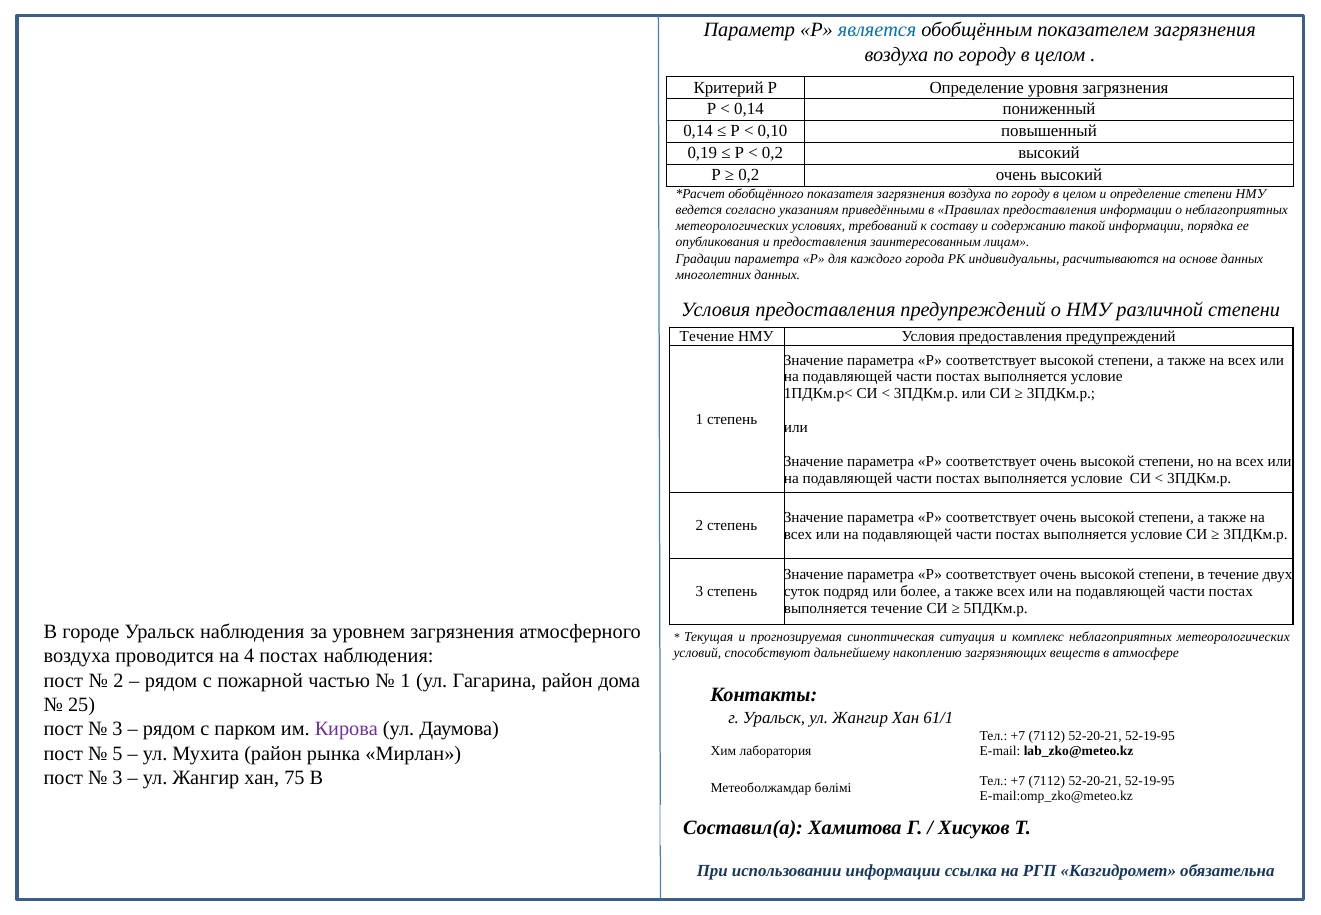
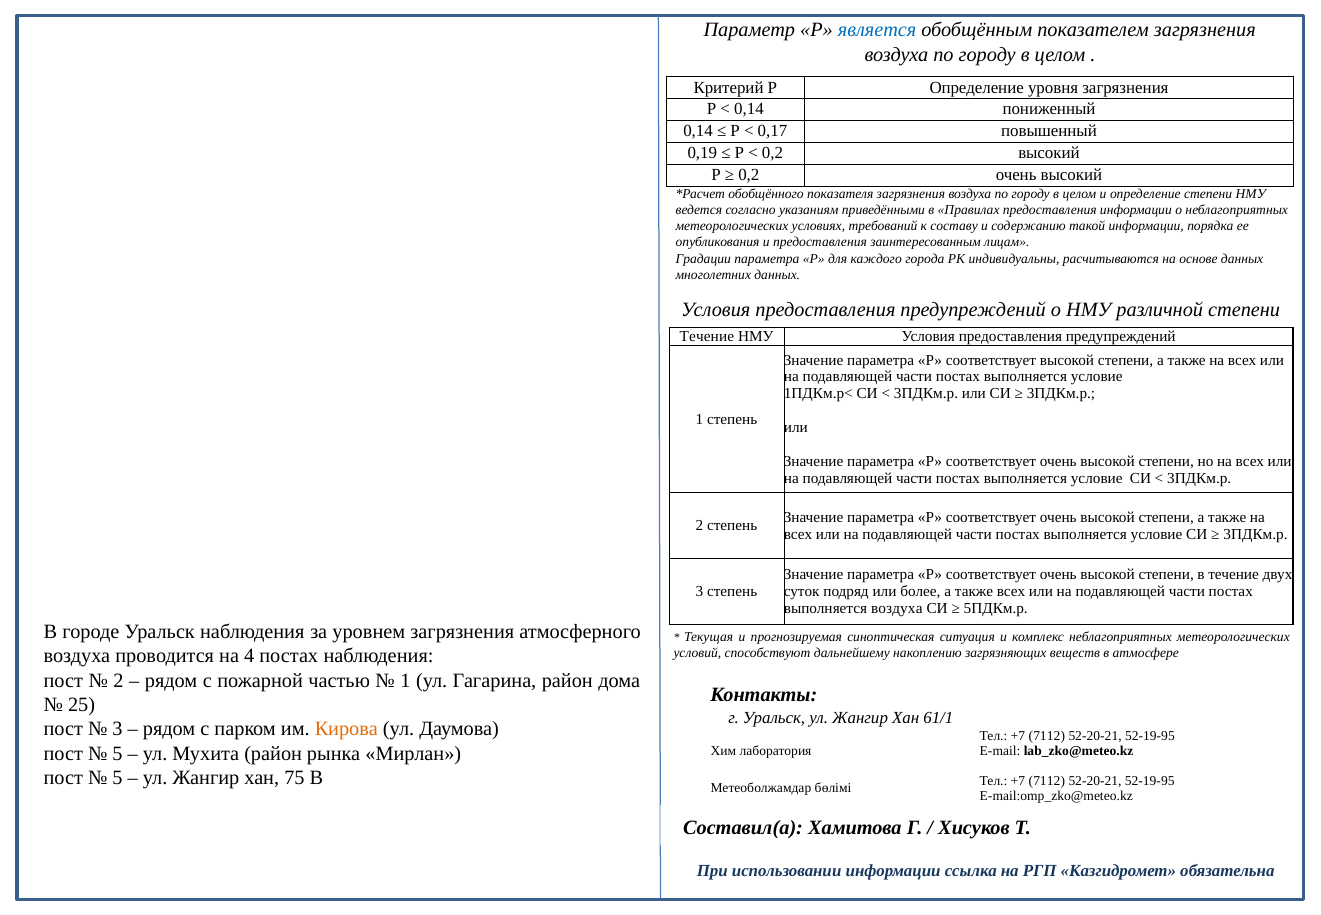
0,10: 0,10 -> 0,17 (772, 131)
выполняется течение: течение -> воздуха (897, 608)
Кирова colour: purple -> orange (346, 729)
3: 3 -> 5 (118, 778)
